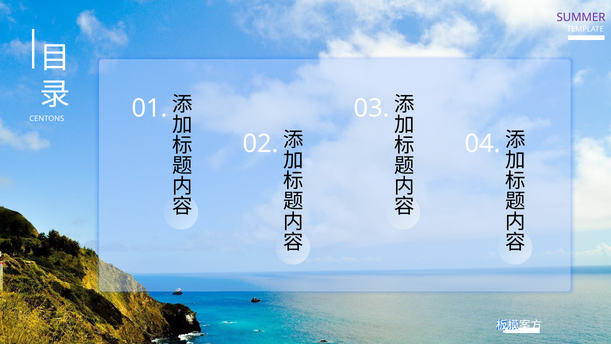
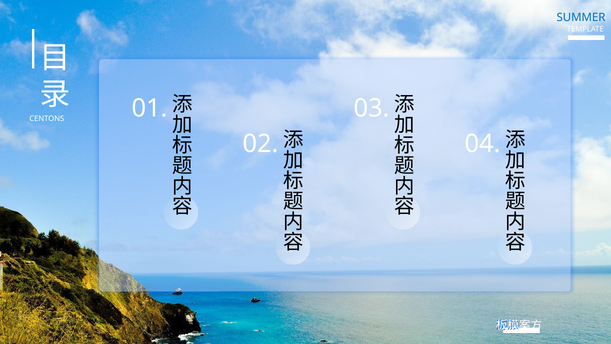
SUMMER colour: purple -> blue (581, 18)
